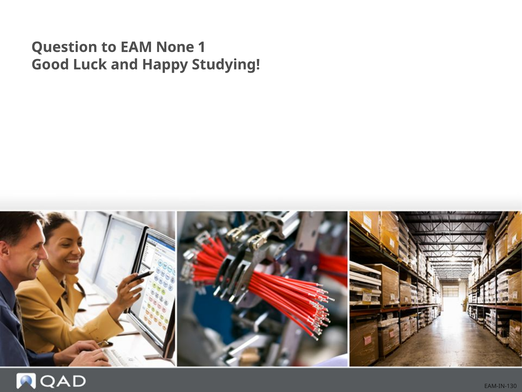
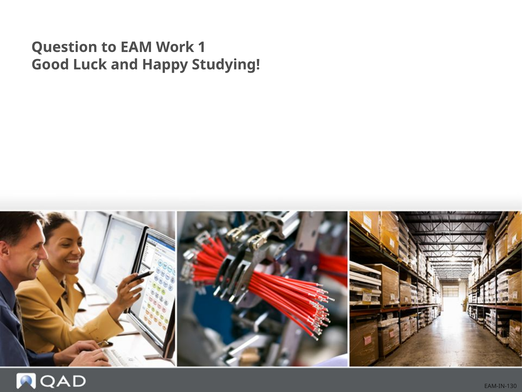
None: None -> Work (175, 47)
